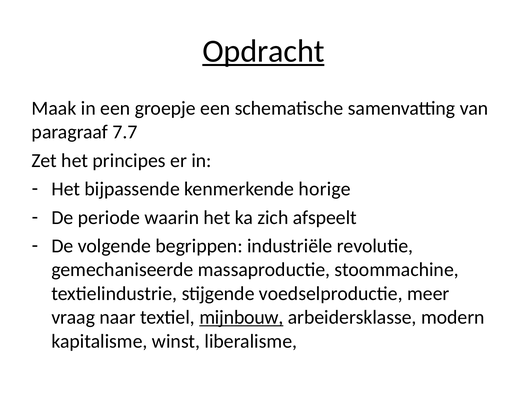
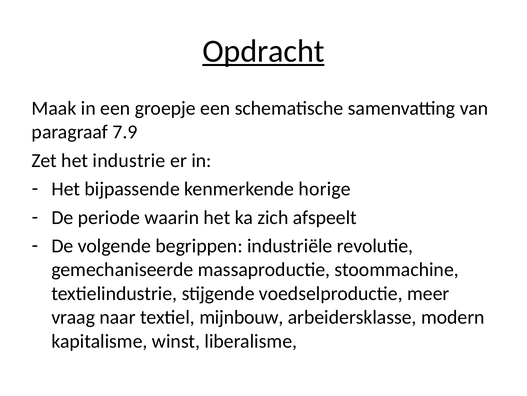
7.7: 7.7 -> 7.9 (125, 132)
principes: principes -> industrie (129, 160)
mijnbouw underline: present -> none (241, 317)
